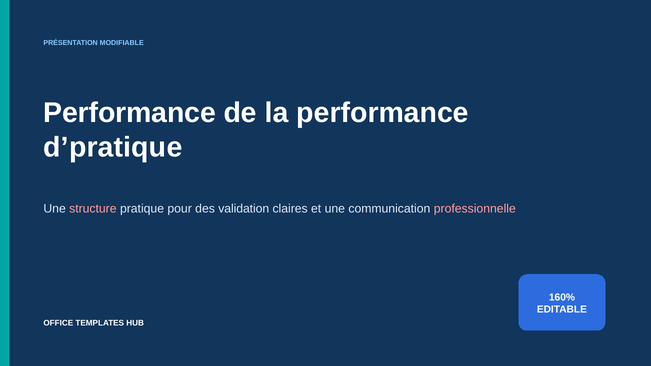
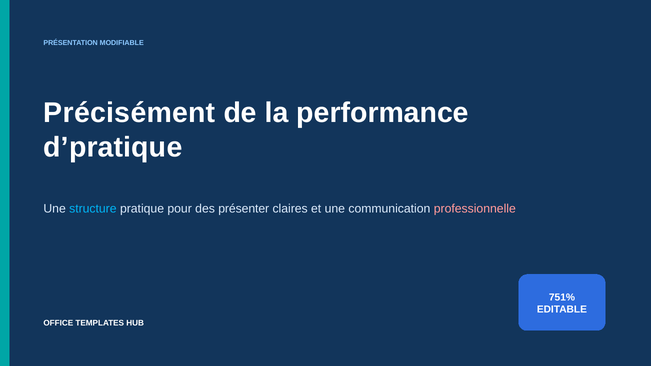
Performance: Performance -> Précisément (129, 113)
structure colour: pink -> light blue (93, 209)
validation: validation -> présenter (244, 209)
160%: 160% -> 751% (562, 298)
